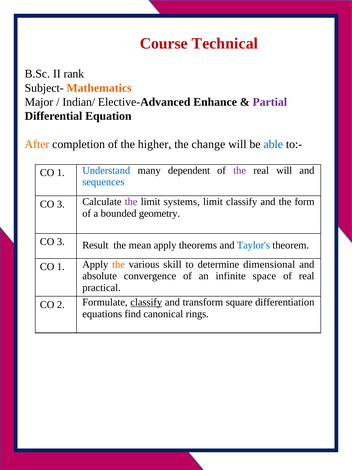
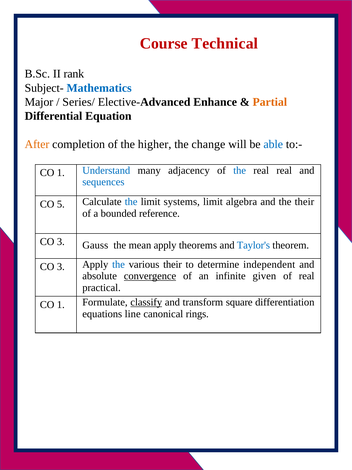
Mathematics colour: orange -> blue (99, 88)
Indian/: Indian/ -> Series/ (79, 102)
Partial colour: purple -> orange (270, 102)
dependent: dependent -> adjacency (189, 170)
the colour: purple -> blue (240, 170)
real will: will -> real (284, 170)
3: 3 -> 5 (61, 204)
the colour: purple -> blue (131, 201)
limit classify: classify -> algebra (242, 201)
the form: form -> their (304, 201)
geometry: geometry -> reference (159, 213)
Result: Result -> Gauss (95, 245)
1: 1 -> 3 (61, 266)
the colour: orange -> blue (119, 264)
various skill: skill -> their (173, 264)
dimensional: dimensional -> independent (269, 264)
convergence underline: none -> present (150, 276)
space: space -> given (264, 276)
2: 2 -> 1 (61, 304)
find: find -> line (133, 313)
